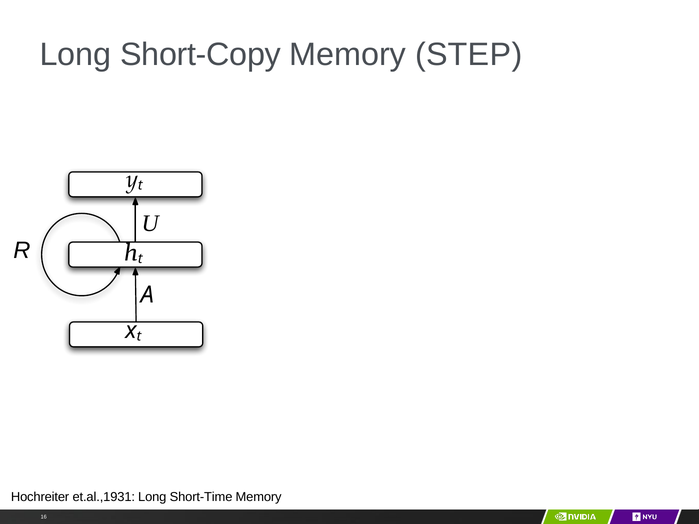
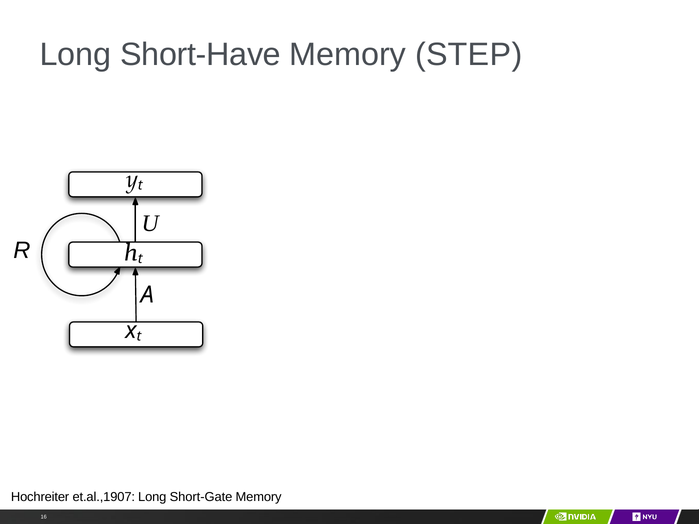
Short-Copy: Short-Copy -> Short-Have (201, 55)
et.al.,1931: et.al.,1931 -> et.al.,1907 (104, 497)
Short-Time: Short-Time -> Short-Gate (201, 497)
